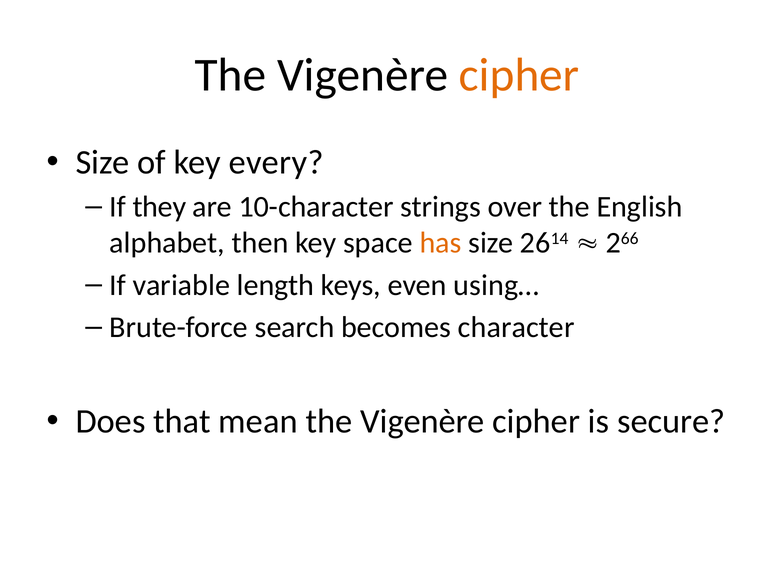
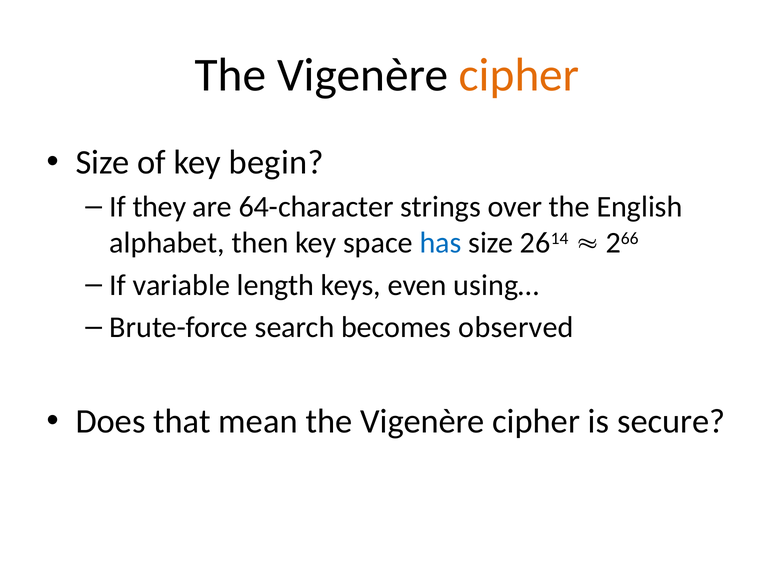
every: every -> begin (276, 163)
10-character: 10-character -> 64-character (316, 207)
has colour: orange -> blue (441, 243)
character: character -> observed (516, 327)
